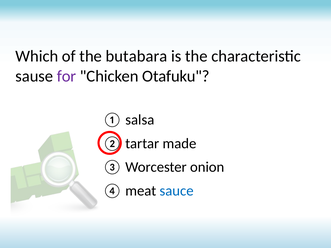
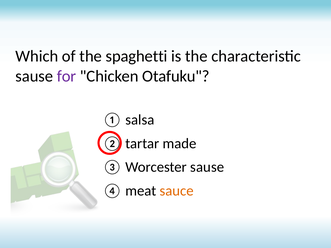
butabara: butabara -> spaghetti (137, 56)
Worcester onion: onion -> sause (207, 167)
sauce colour: blue -> orange (177, 191)
